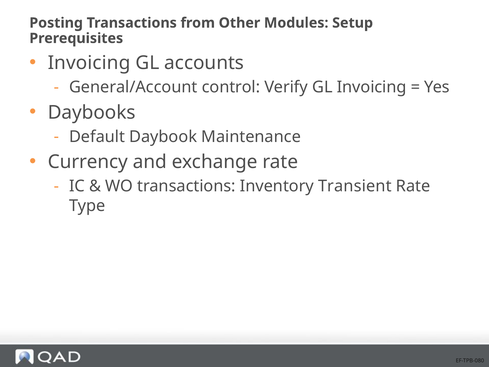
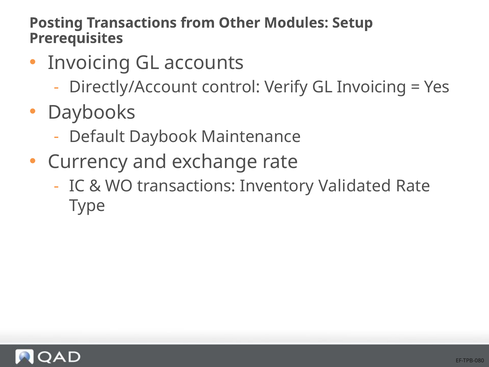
General/Account: General/Account -> Directly/Account (133, 87)
Transient: Transient -> Validated (355, 186)
